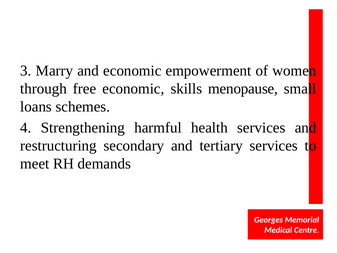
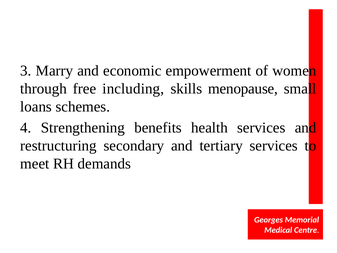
free economic: economic -> including (133, 89)
harmful: harmful -> benefits (158, 128)
